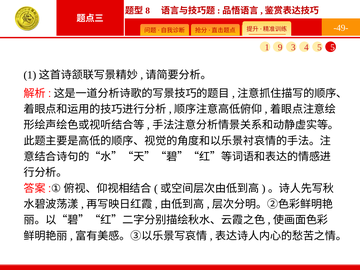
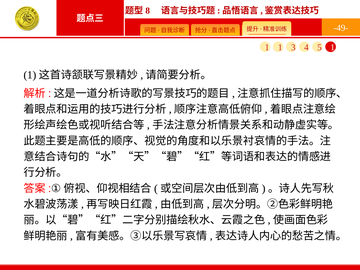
1 9: 9 -> 1 (280, 47)
5 5: 5 -> 1 (333, 47)
